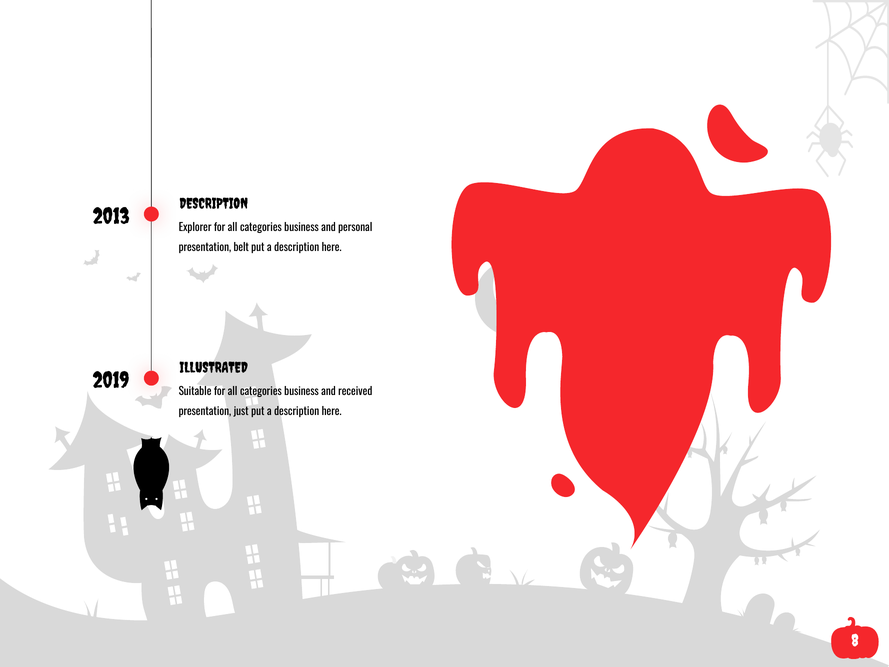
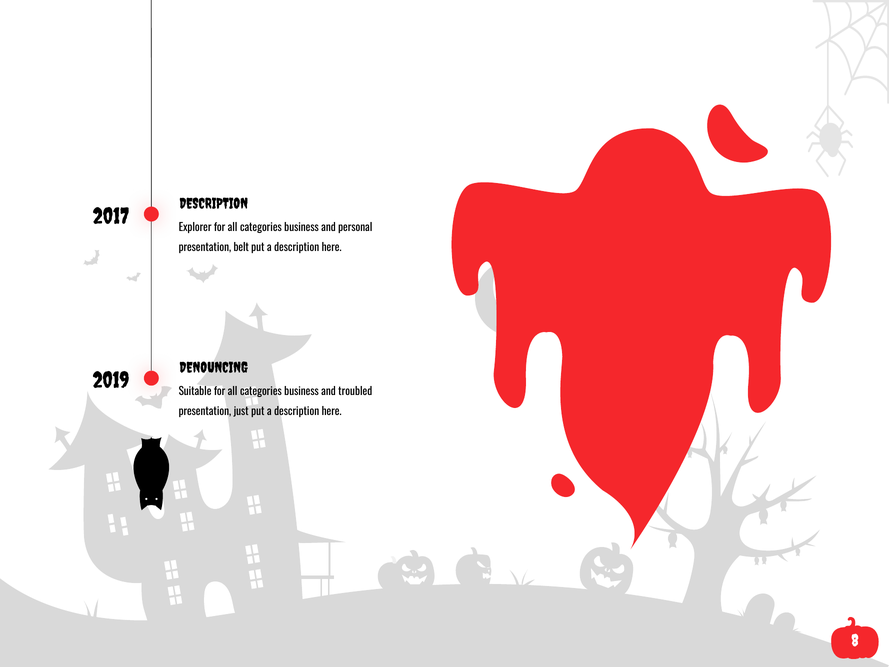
2013: 2013 -> 2017 (111, 216)
ILLUSTRATED: ILLUSTRATED -> DENOUNCING (214, 368)
received: received -> troubled (355, 391)
